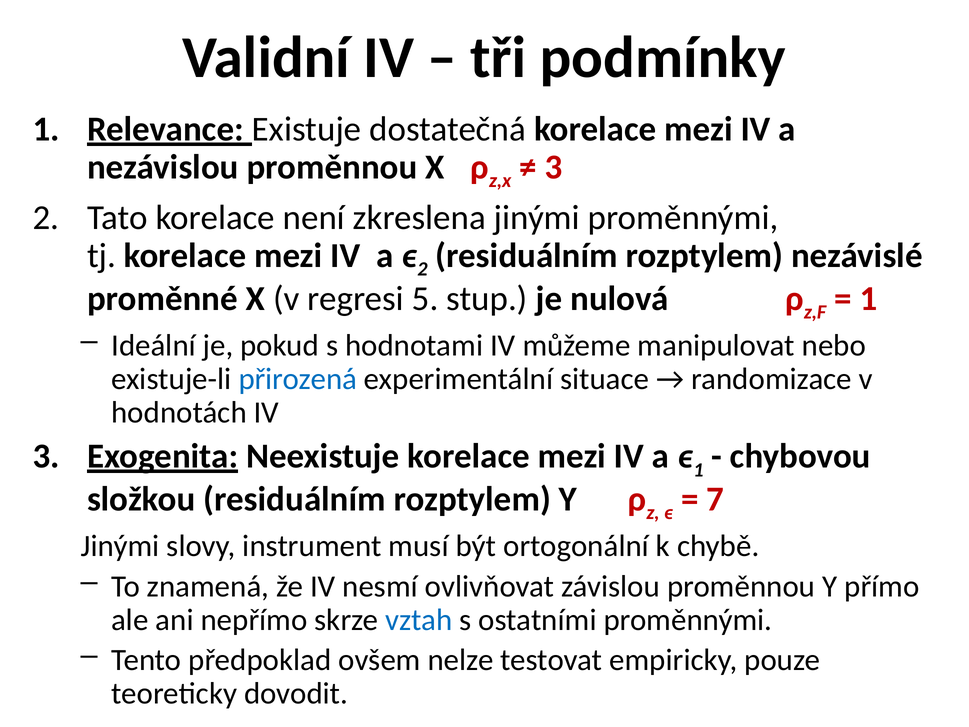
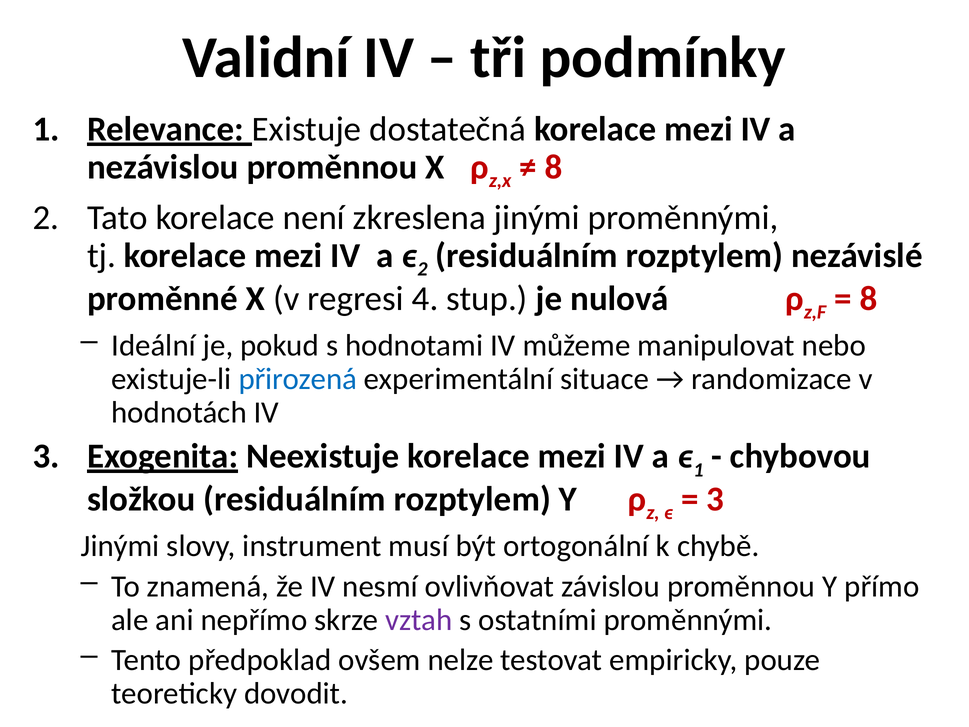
3: 3 -> 8 (554, 167)
5: 5 -> 4 (425, 298)
1: 1 -> 8 (868, 298)
7: 7 -> 3 (715, 499)
vztah colour: blue -> purple (419, 620)
